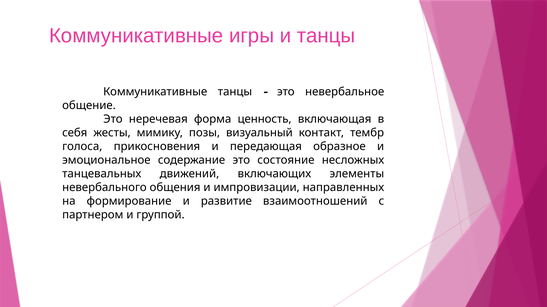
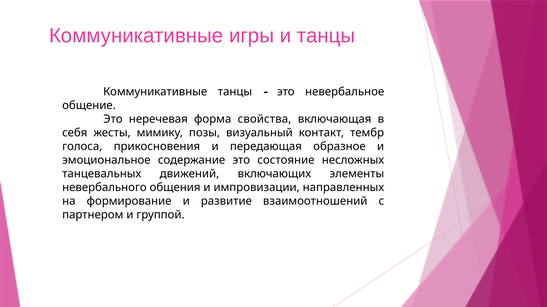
ценность: ценность -> свойства (264, 119)
